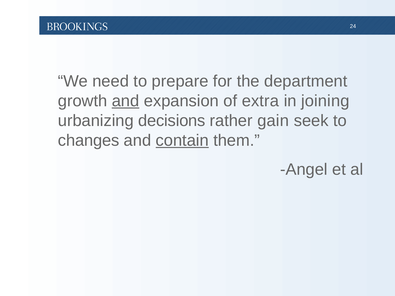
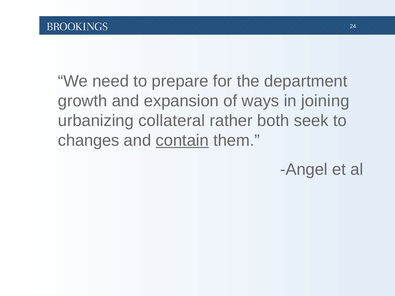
and underline: present -> none (126, 101)
extra: extra -> ways (260, 101)
decisions: decisions -> collateral (172, 121)
gain: gain -> both (273, 121)
